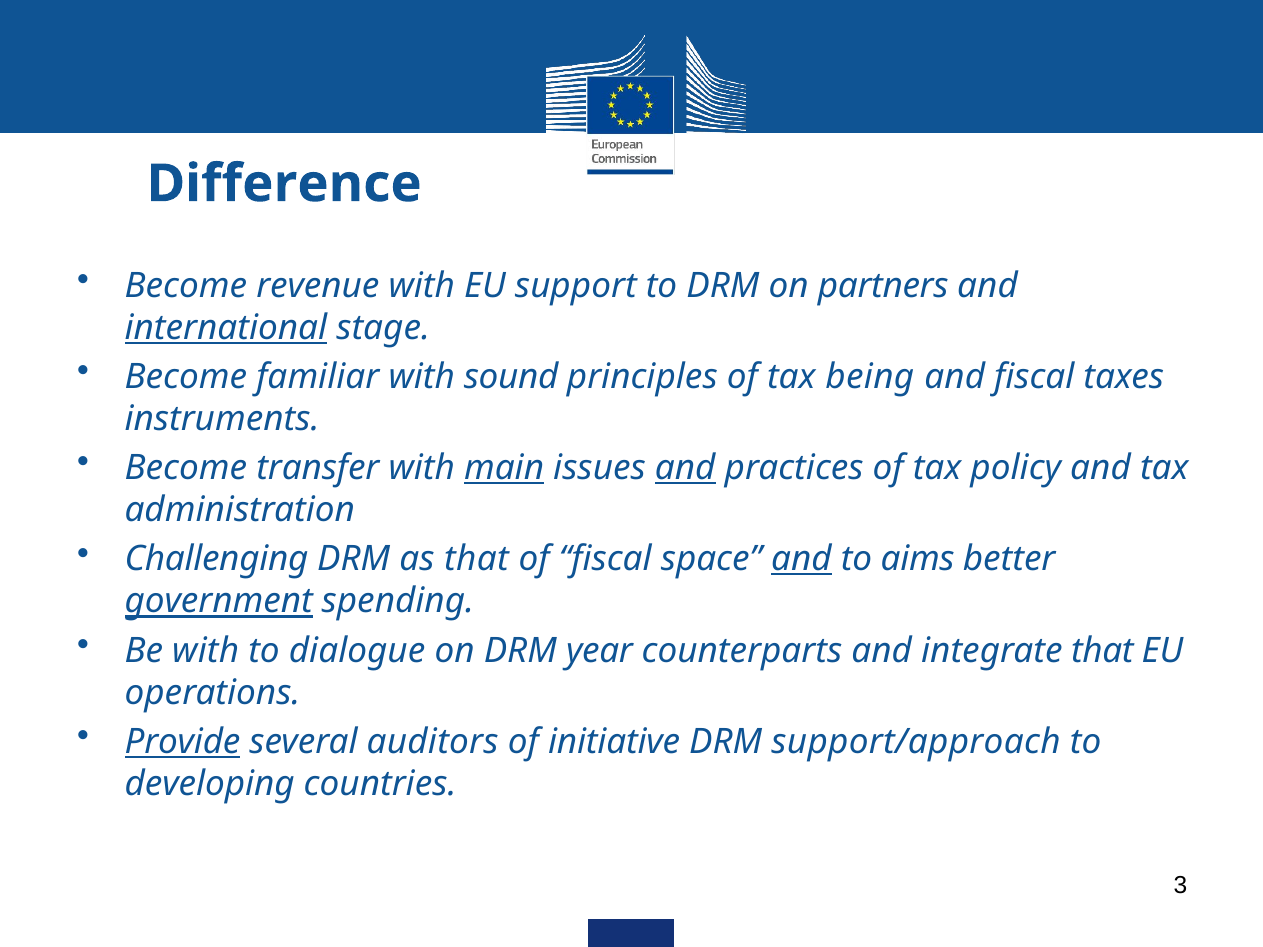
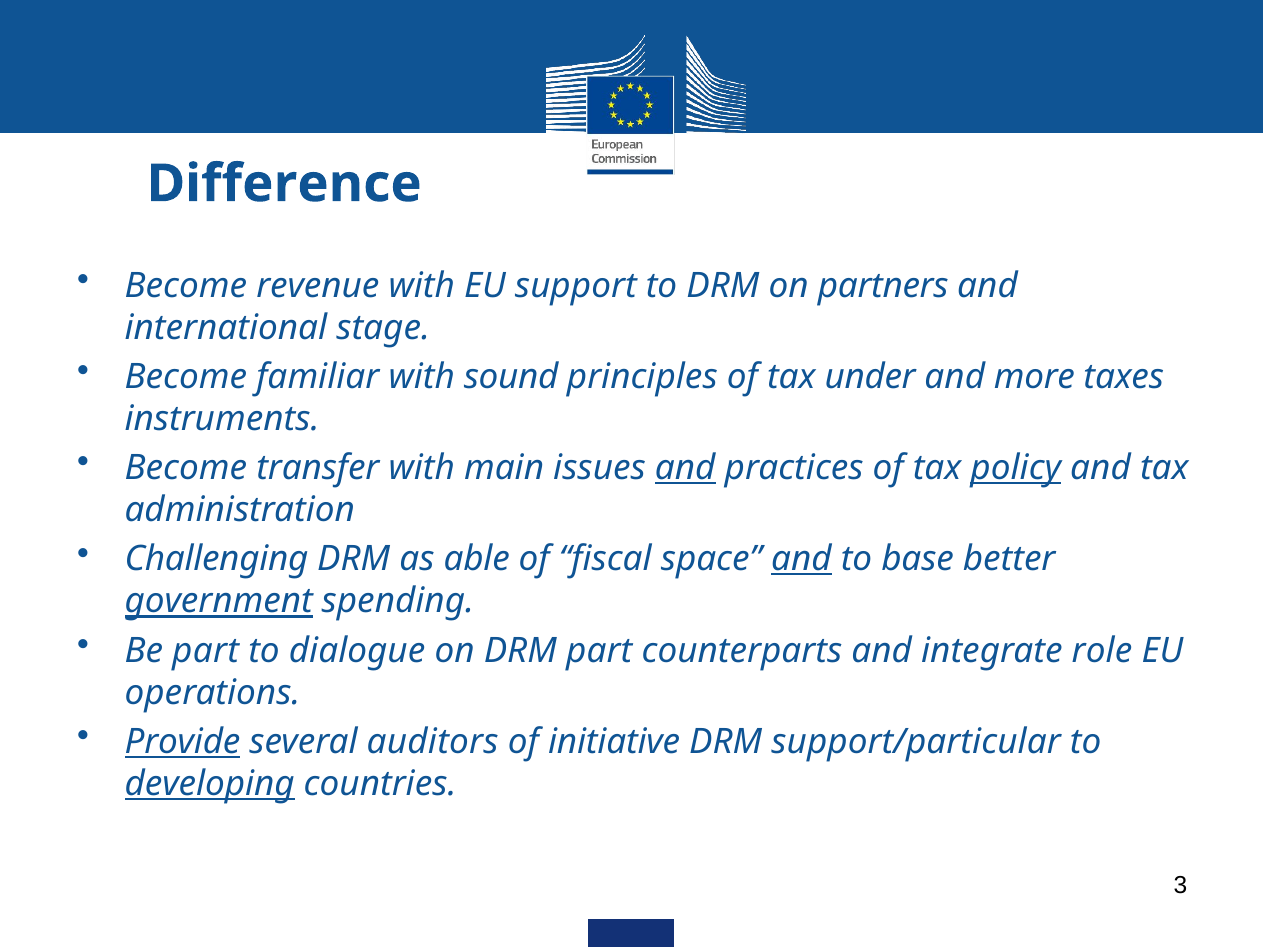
international underline: present -> none (226, 328)
being: being -> under (870, 377)
and fiscal: fiscal -> more (1034, 377)
main underline: present -> none (504, 468)
policy underline: none -> present (1016, 468)
as that: that -> able (477, 559)
aims: aims -> base (918, 559)
Be with: with -> part (206, 651)
DRM year: year -> part (599, 651)
integrate that: that -> role (1102, 651)
support/approach: support/approach -> support/particular (916, 742)
developing underline: none -> present (210, 784)
